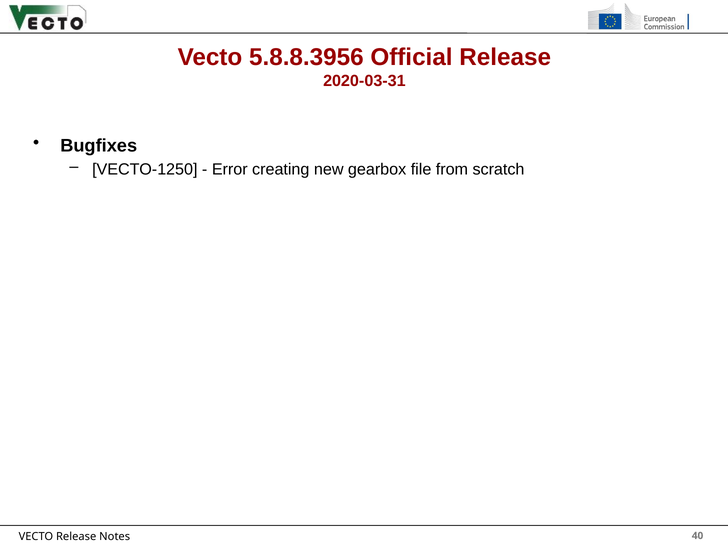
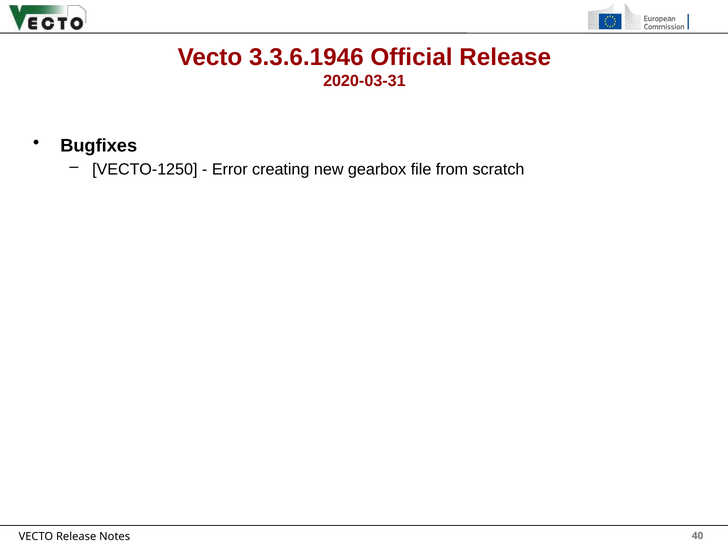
5.8.8.3956: 5.8.8.3956 -> 3.3.6.1946 (306, 57)
